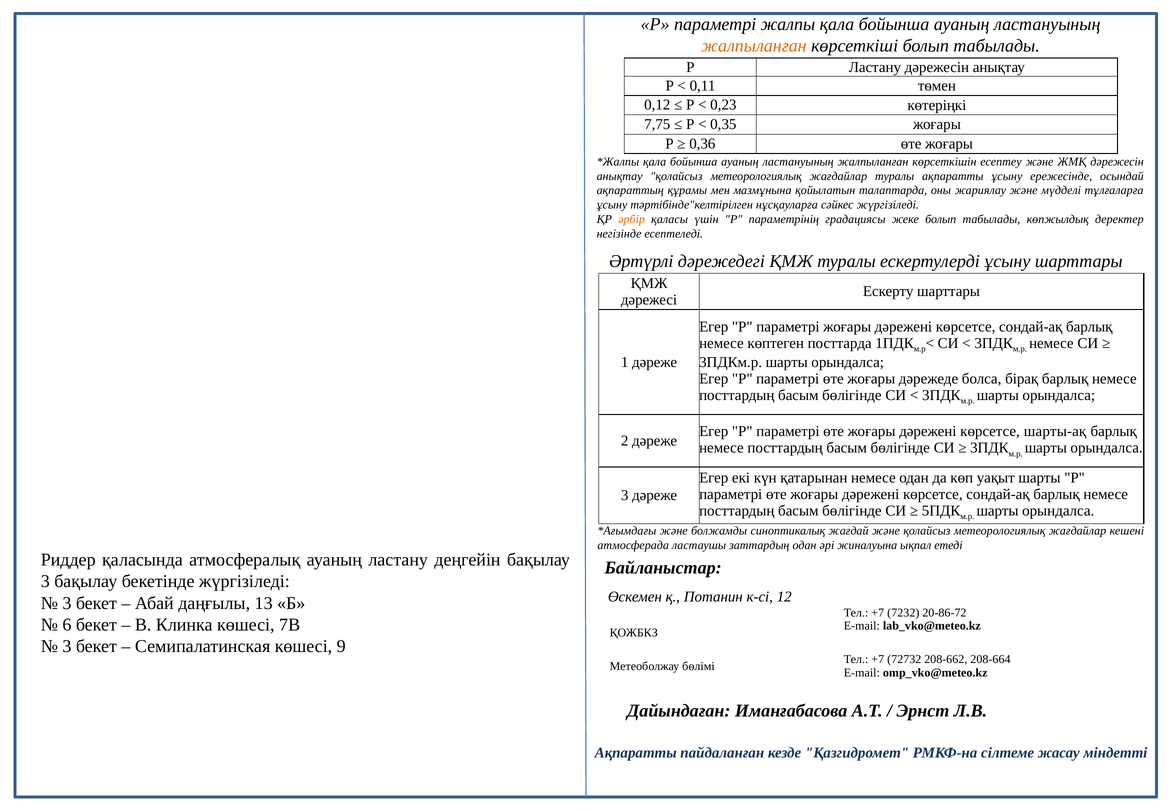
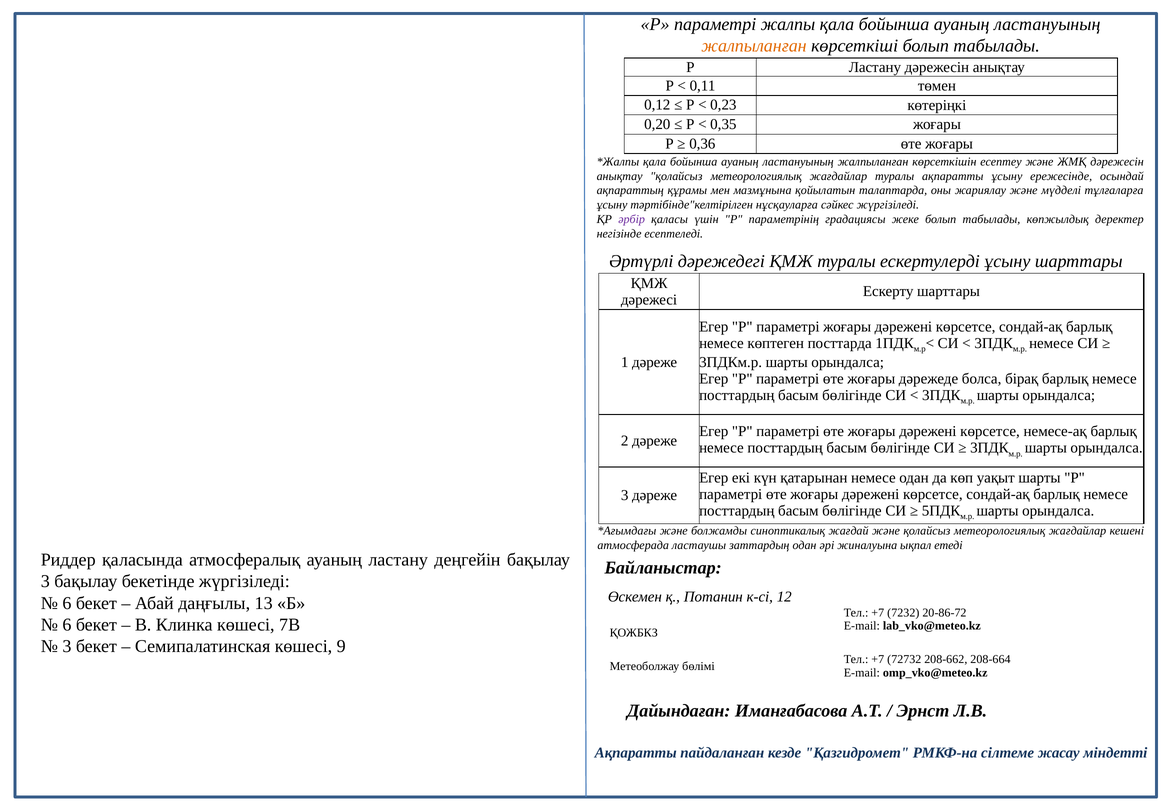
7,75: 7,75 -> 0,20 (657, 124)
әрбір colour: orange -> purple (632, 219)
шарты-ақ: шарты-ақ -> немесе-ақ (1055, 432)
3: 3 -> 6 (67, 603)
